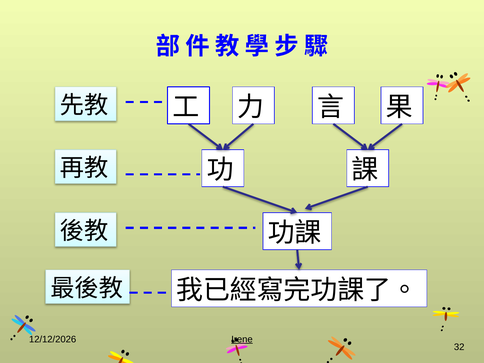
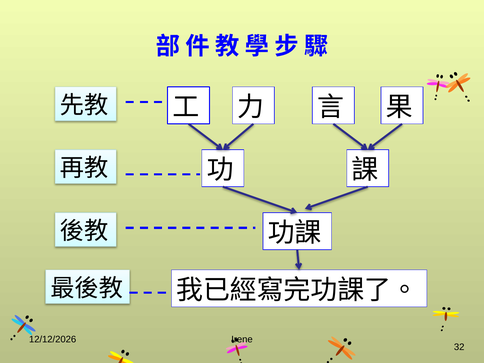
Irene underline: present -> none (242, 339)
